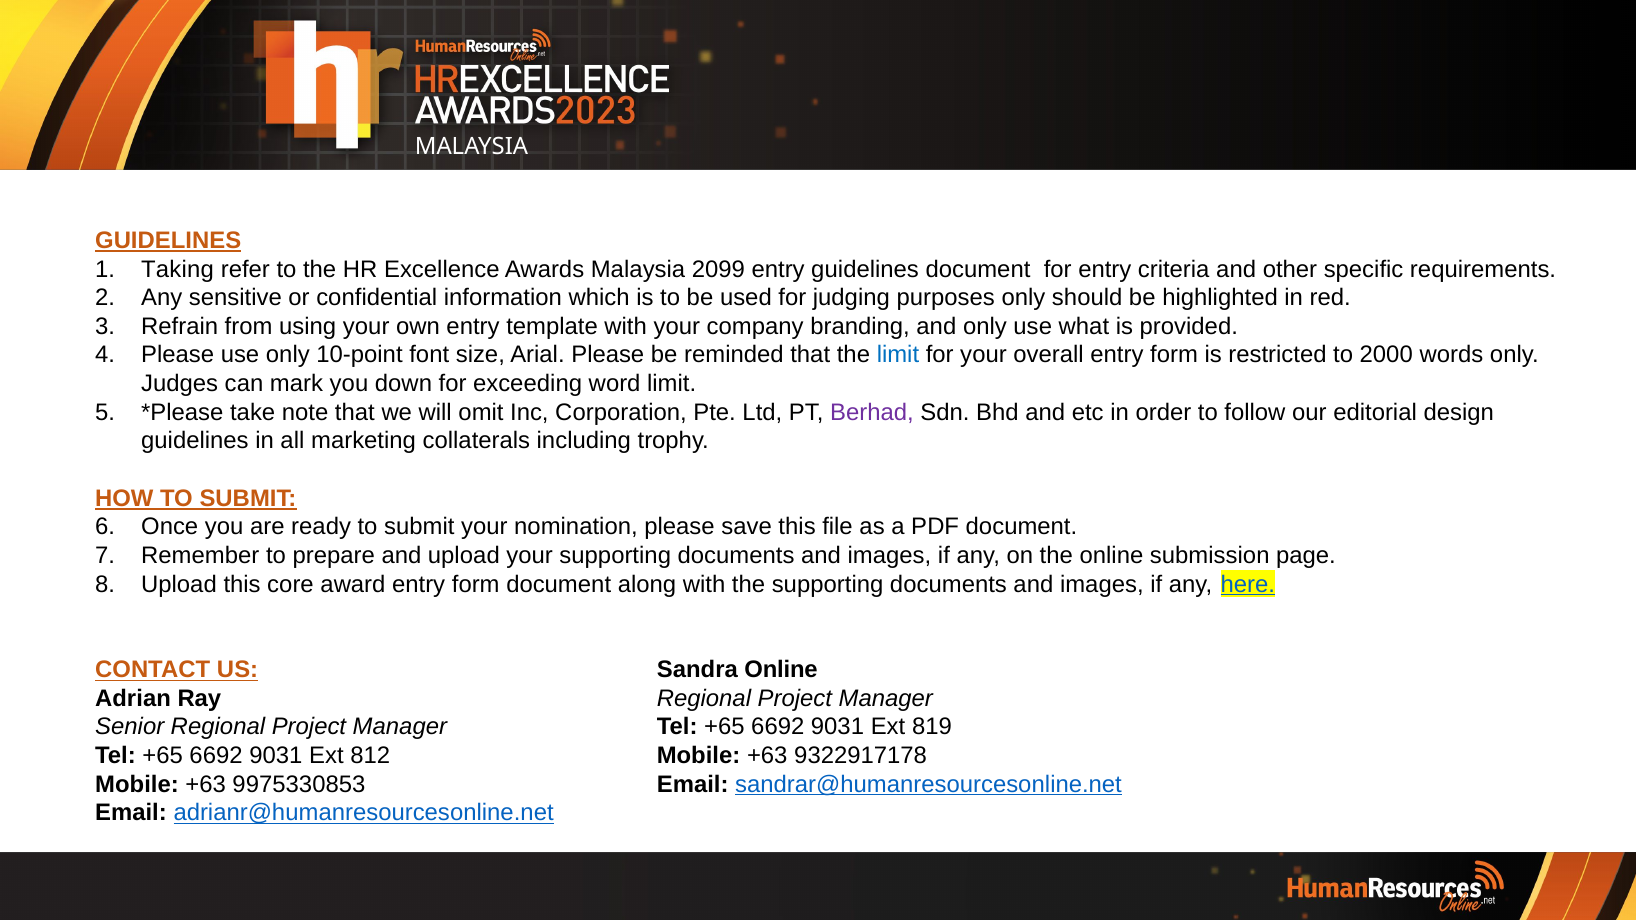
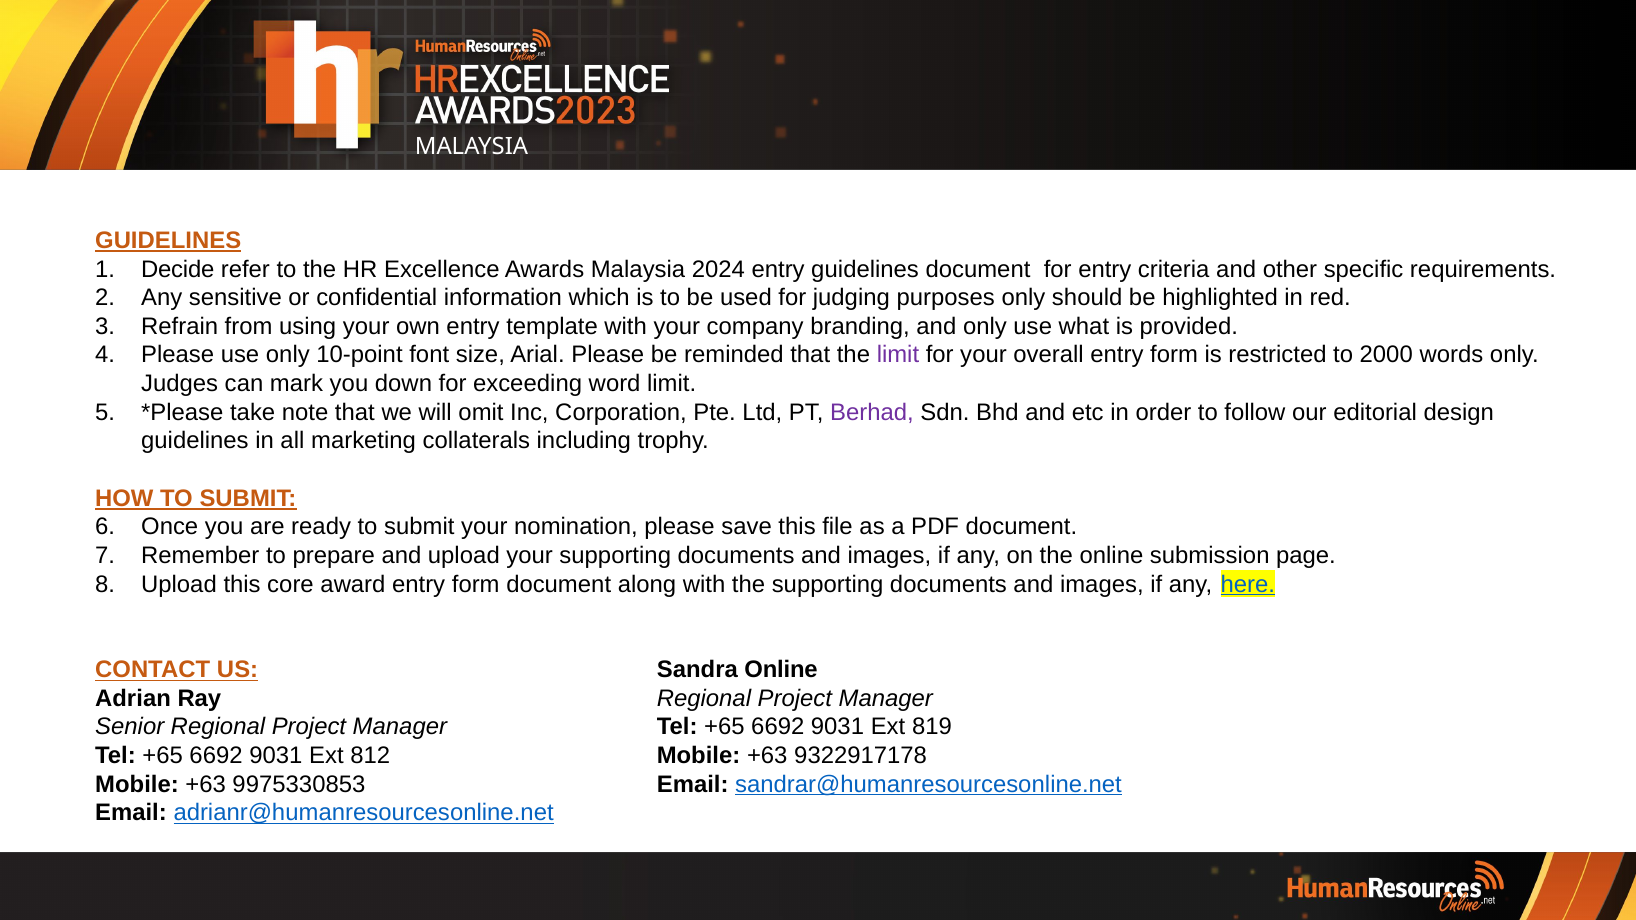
Taking: Taking -> Decide (178, 269)
2099: 2099 -> 2024 (718, 269)
limit colour: blue -> purple (898, 355)
